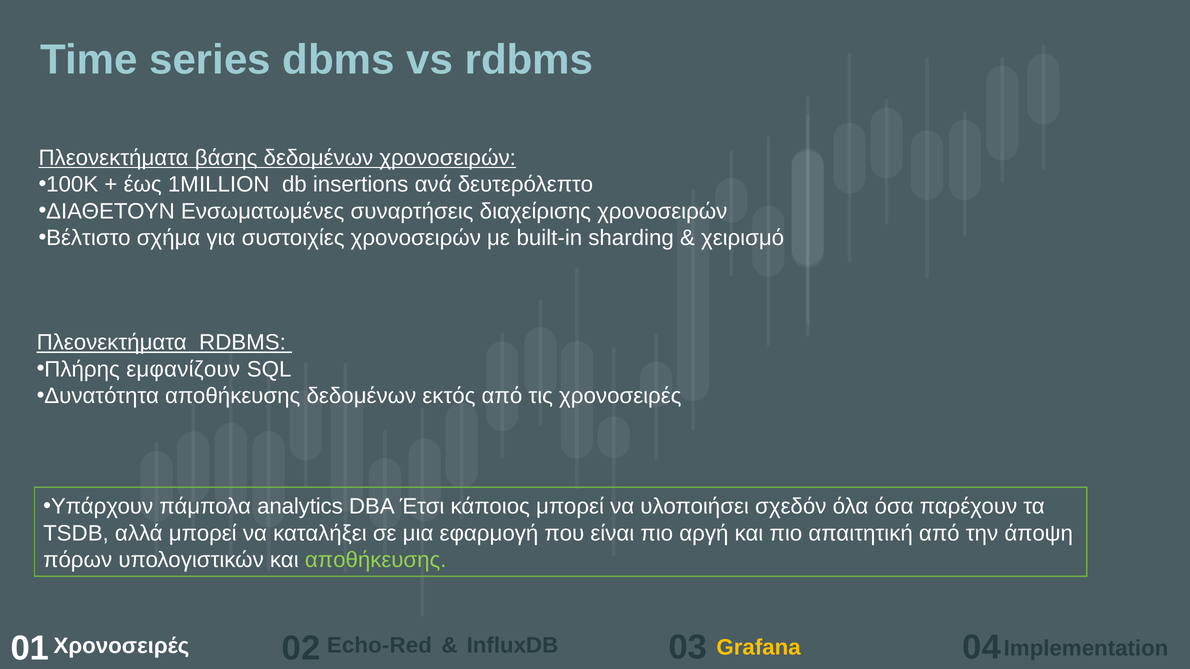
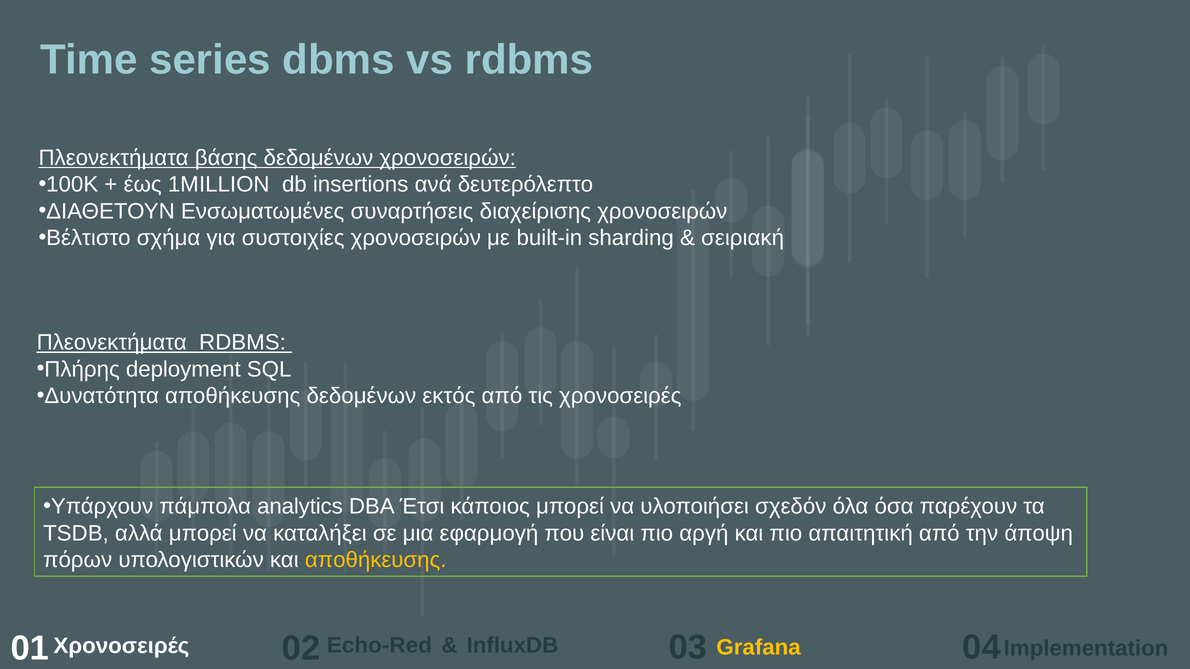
χειρισμό: χειρισμό -> σειριακή (743, 238)
εμφανίζουν: εμφανίζουν -> deployment (183, 369)
αποθήκευσης colour: light green -> yellow (376, 560)
